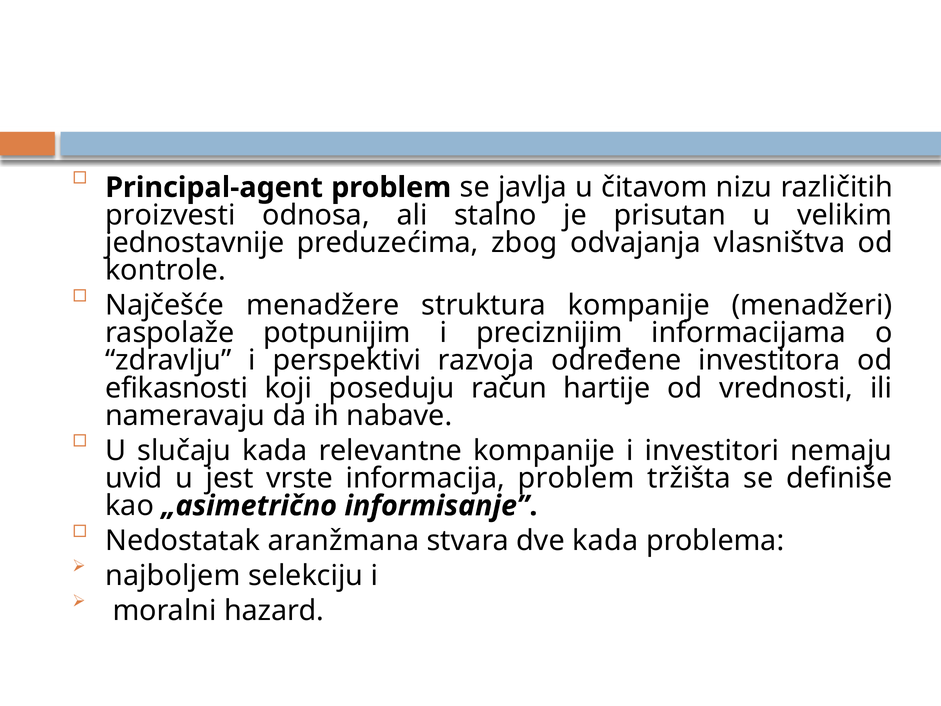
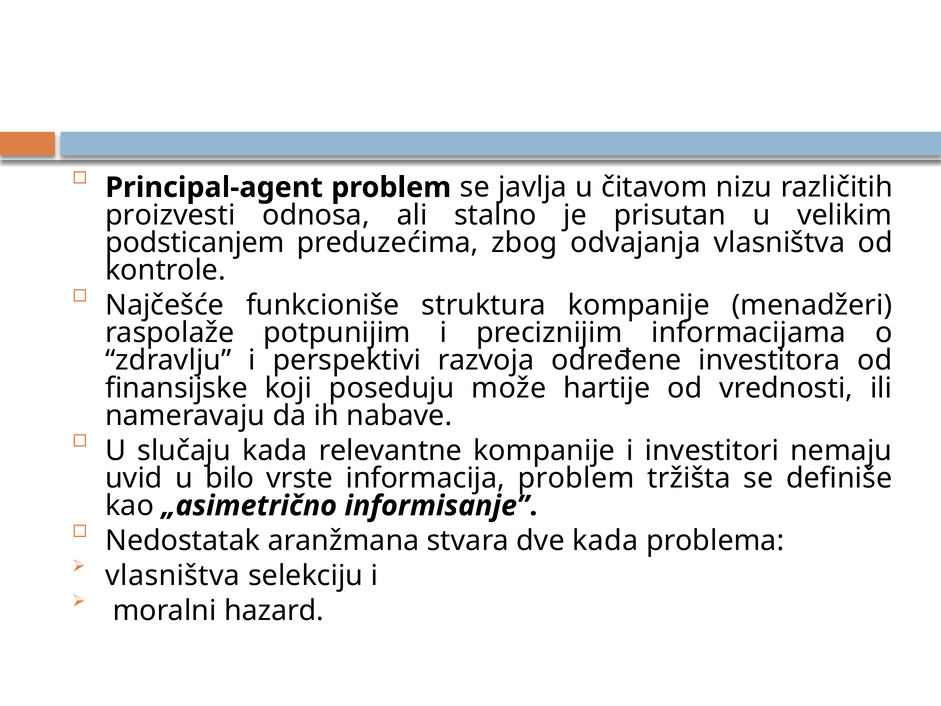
jednostavnije: jednostavnije -> podsticanjem (195, 243)
menadžere: menadžere -> funkcioniše (323, 305)
efikasnosti: efikasnosti -> finansijske (176, 388)
račun: račun -> može (509, 388)
jest: jest -> bilo (230, 478)
najboljem: najboljem -> vlasništva (173, 575)
